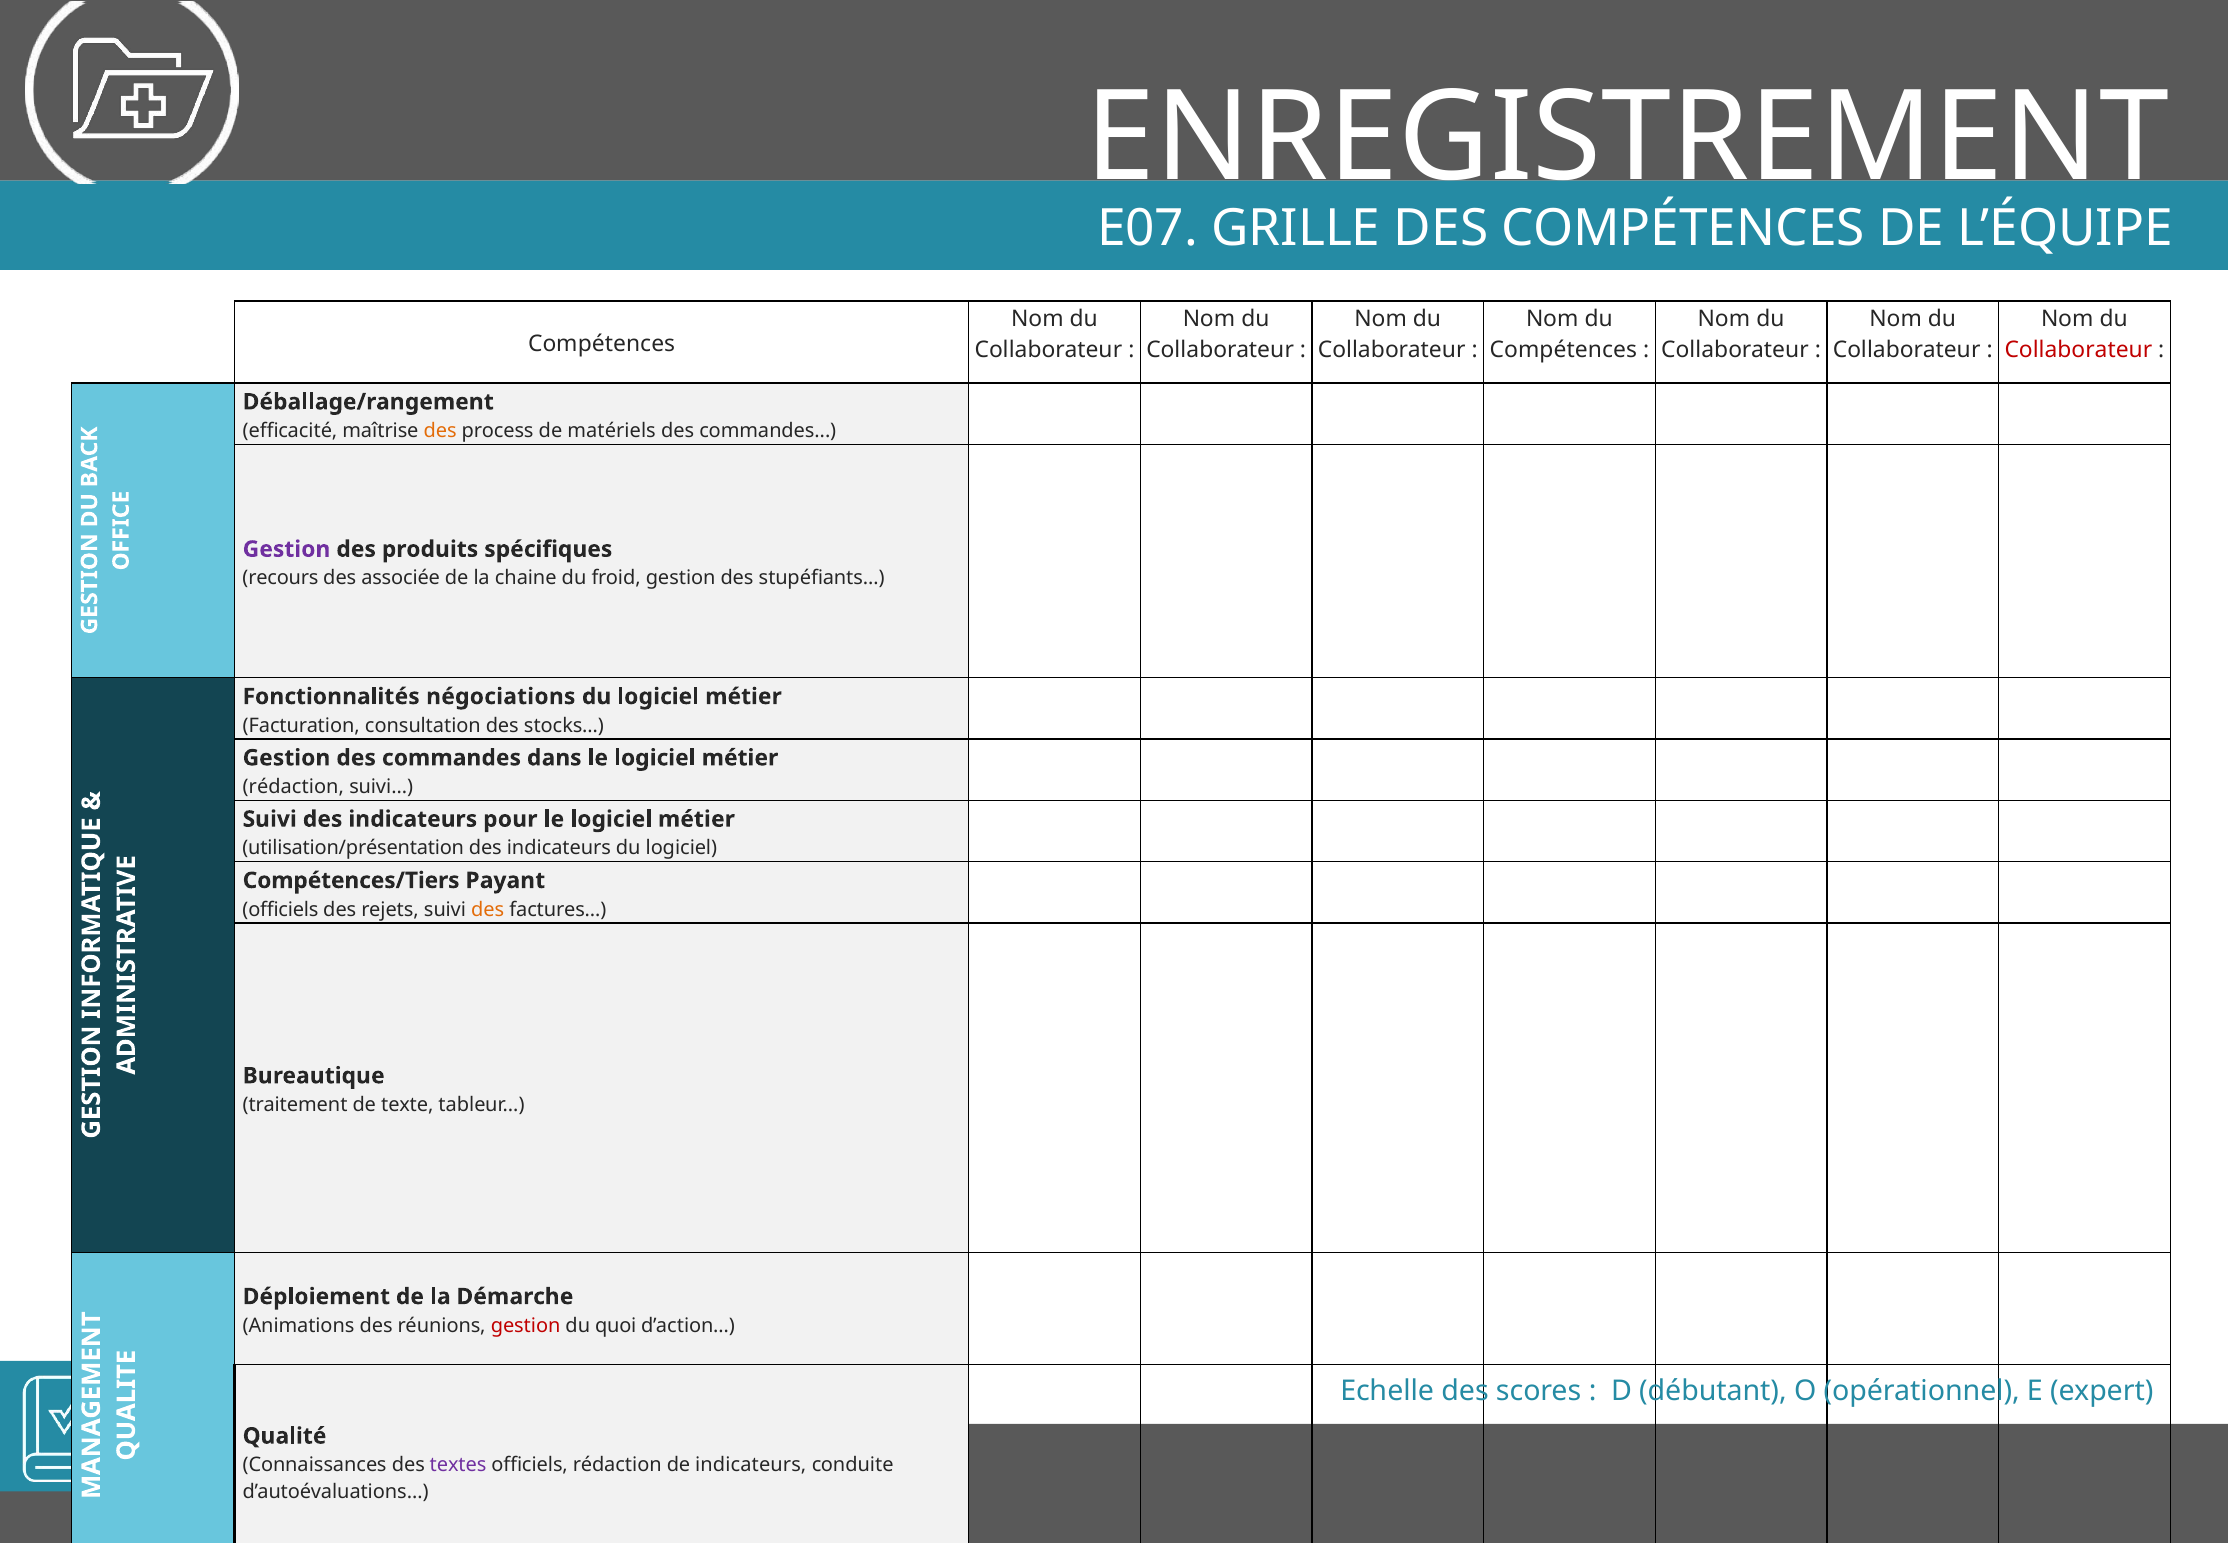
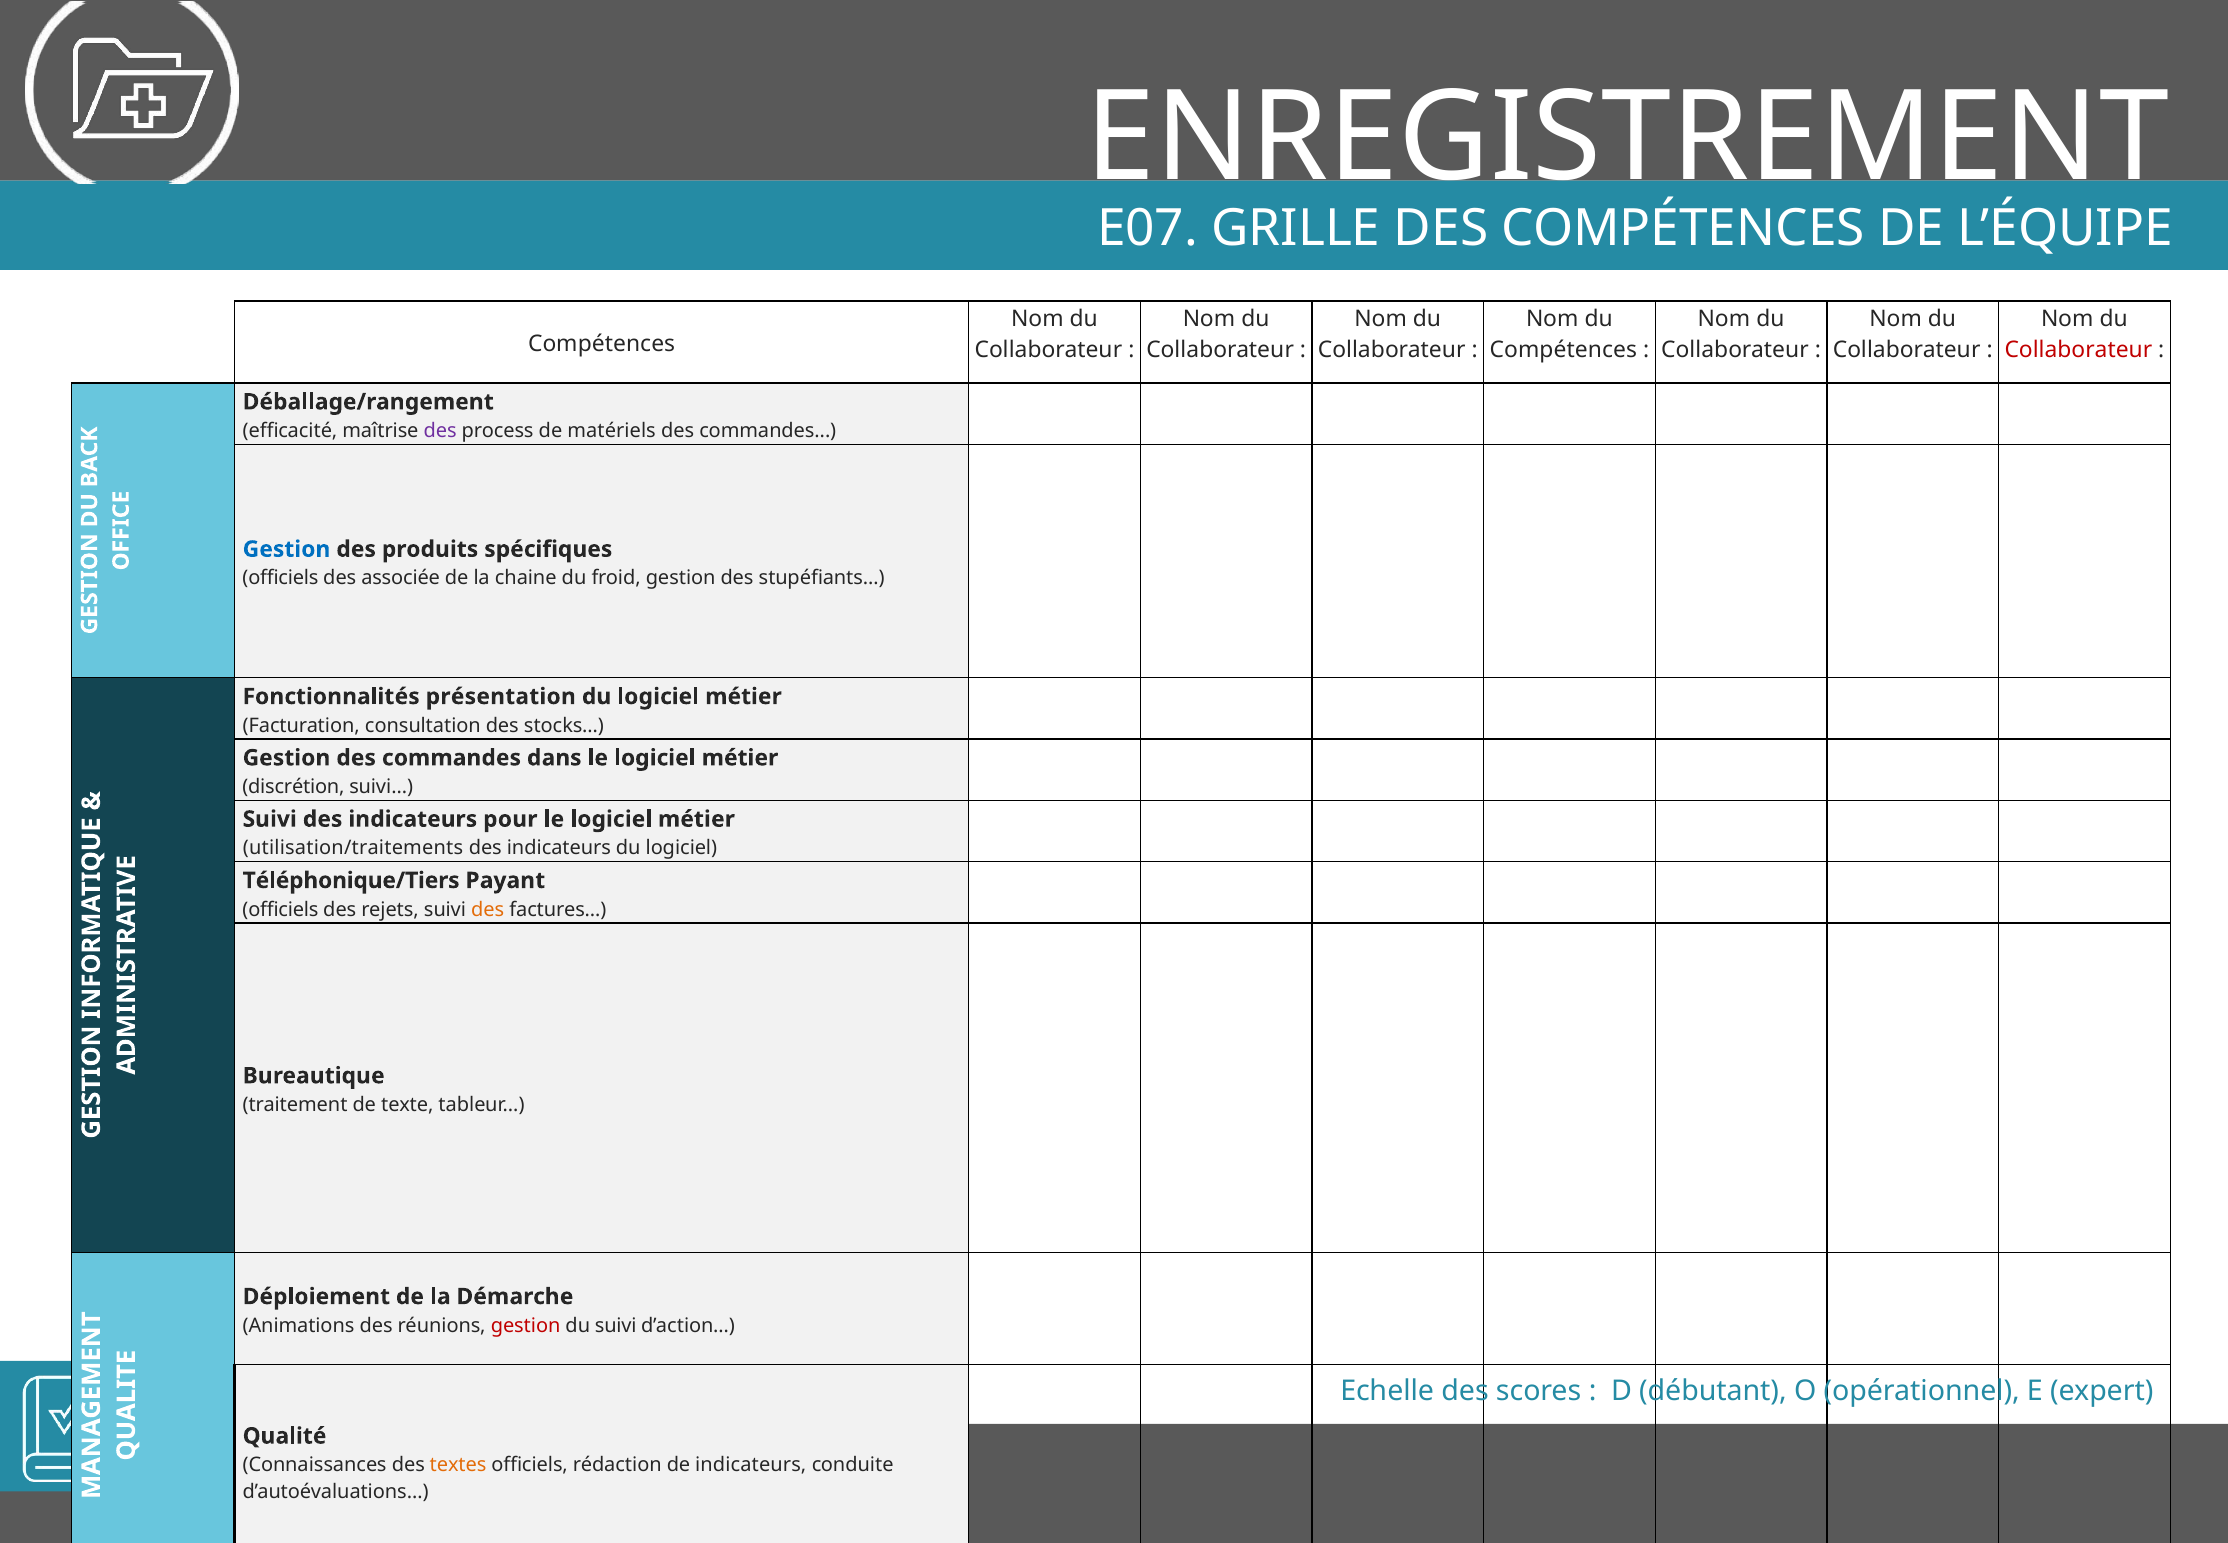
des colour: orange -> purple (440, 431)
Gestion colour: purple -> blue (286, 549)
recours: recours -> officiels (280, 578)
Fonctionnalités négociations: négociations -> présentation (501, 696)
rédaction: rédaction -> discrétion (293, 787)
utilisation/présentation: utilisation/présentation -> utilisation/traitements (353, 848)
Compétences/Tiers: Compétences/Tiers -> Téléphonique/Tiers (351, 880)
du quoi: quoi -> suivi (616, 1325)
textes colour: purple -> orange (458, 1465)
